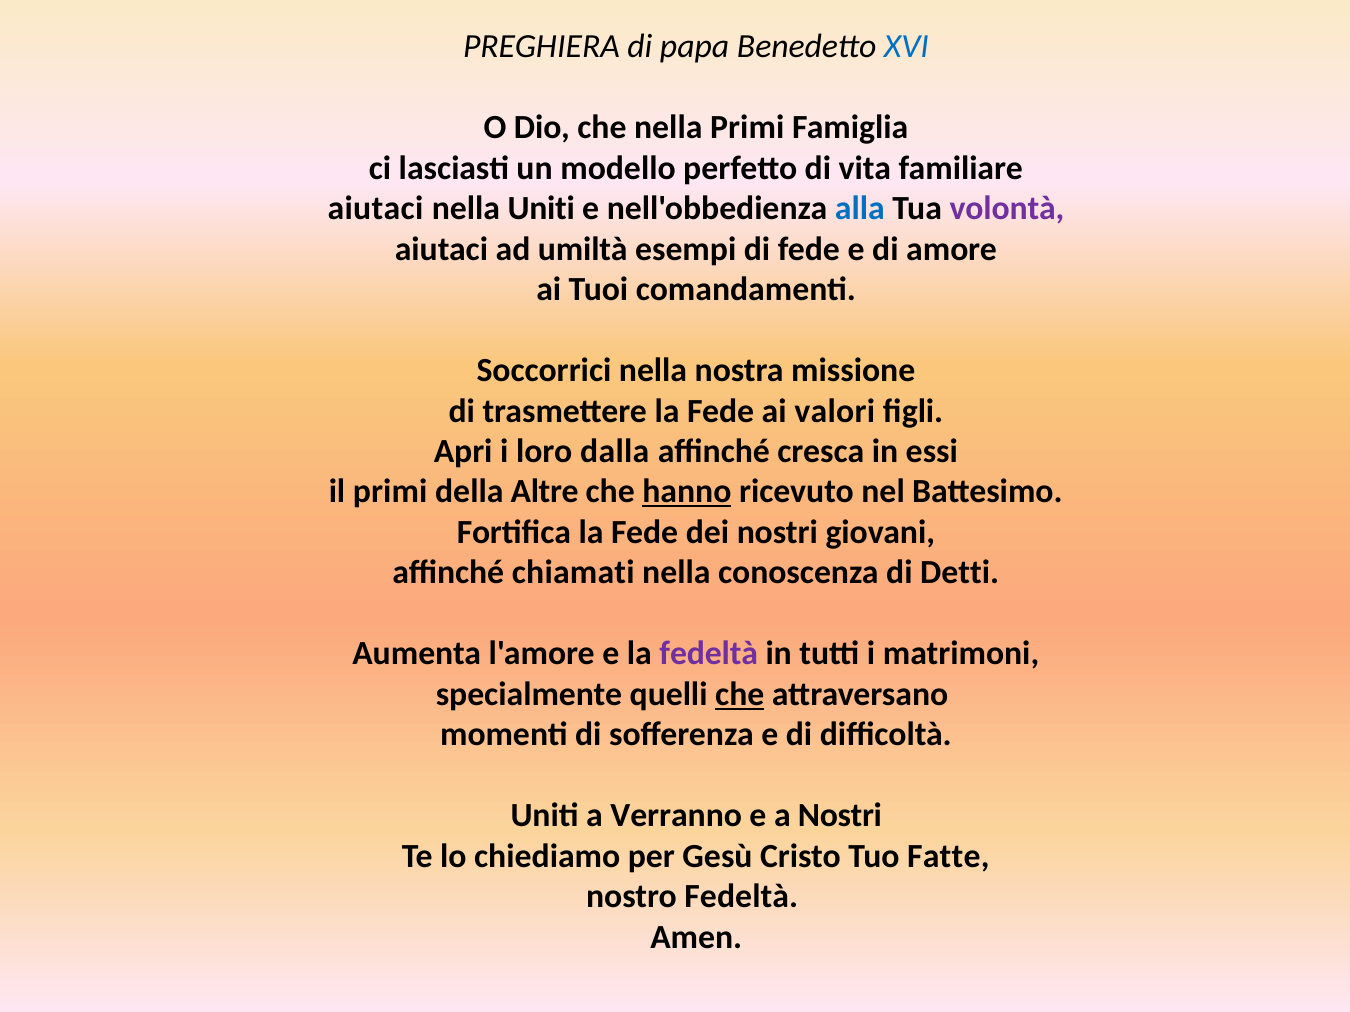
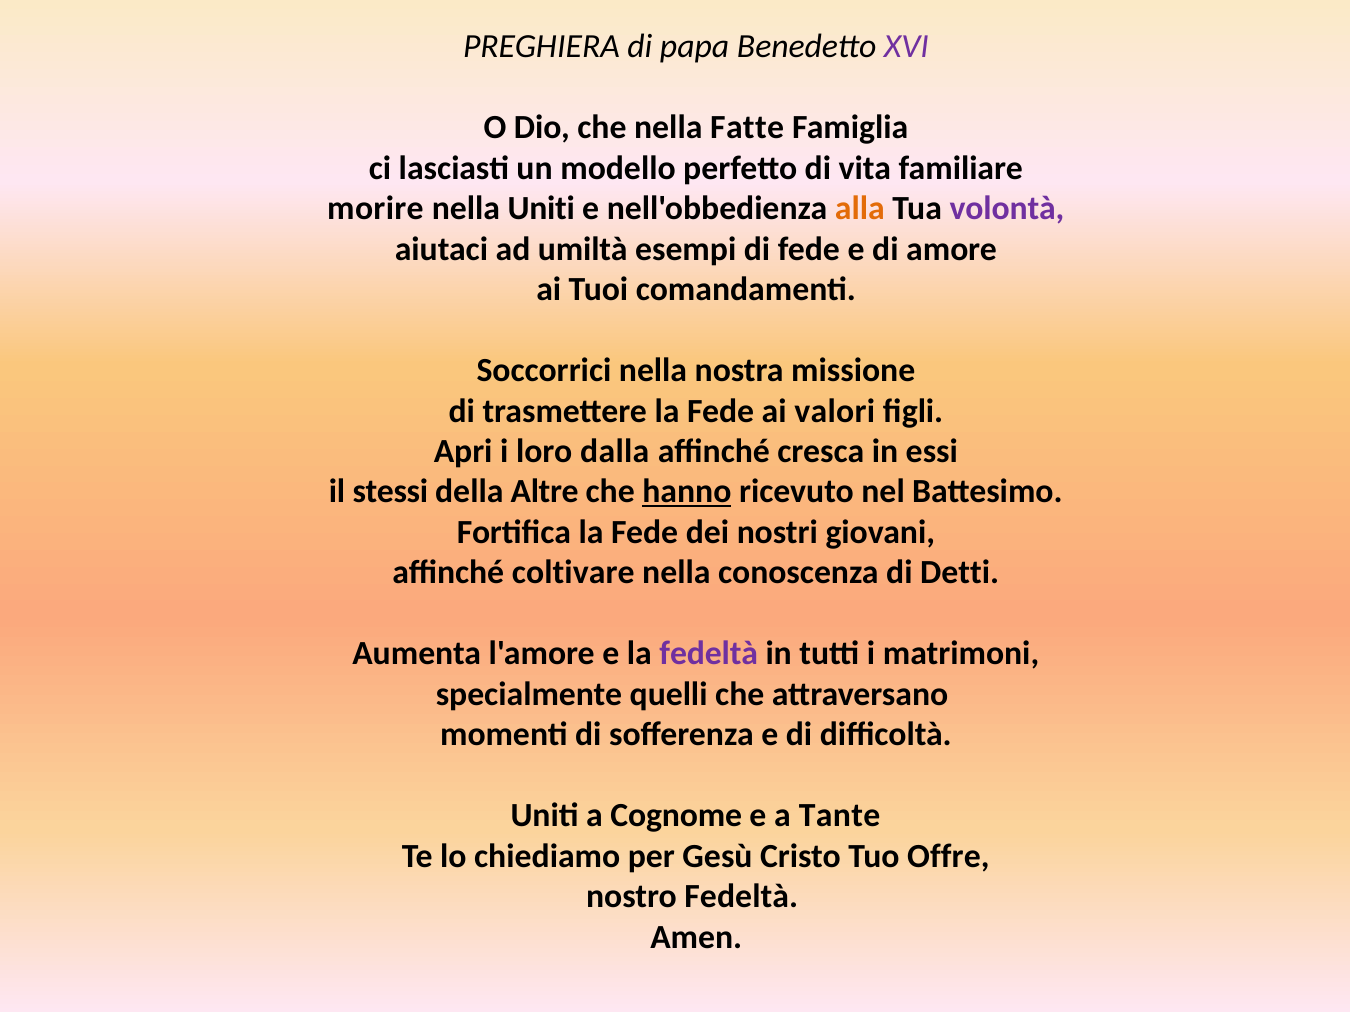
XVI colour: blue -> purple (906, 47)
nella Primi: Primi -> Fatte (747, 128)
aiutaci: aiutaci -> morire (375, 209)
alla colour: blue -> orange (860, 209)
il primi: primi -> stessi (390, 492)
chiamati: chiamati -> coltivare (573, 573)
che underline: present -> none (740, 695)
Verranno: Verranno -> Cognome (676, 816)
a Nostri: Nostri -> Tante (840, 816)
Fatte: Fatte -> Offre (948, 857)
